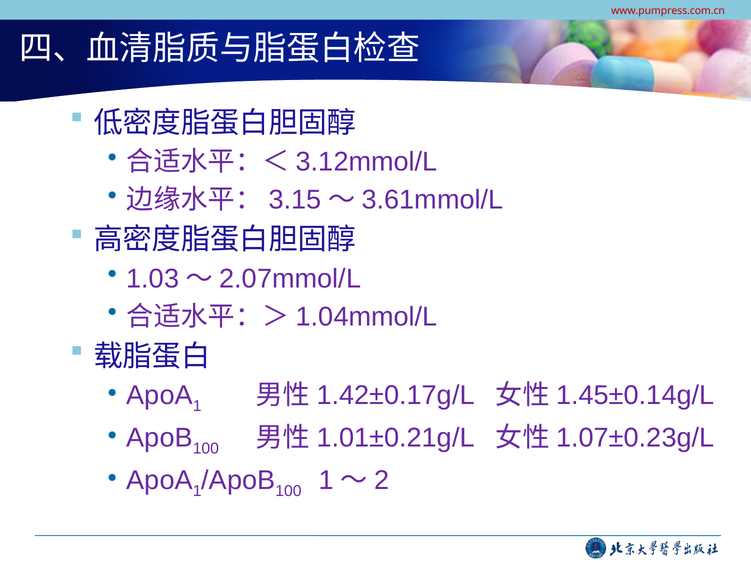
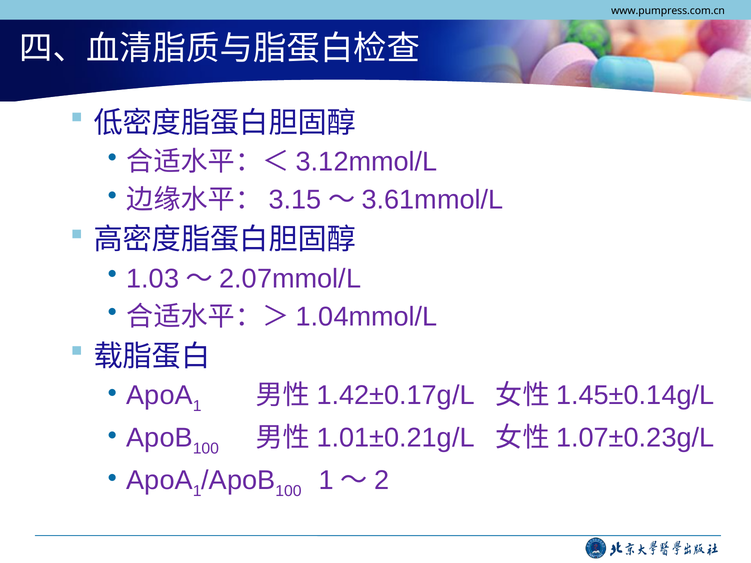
www.pumpress.com.cn colour: red -> black (668, 11)
